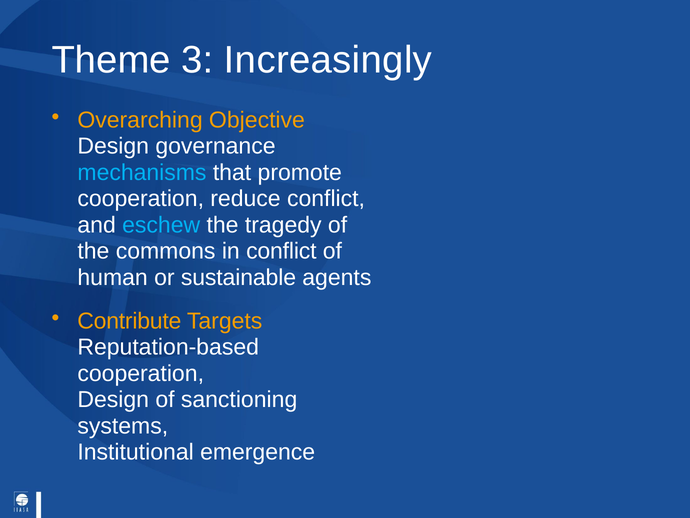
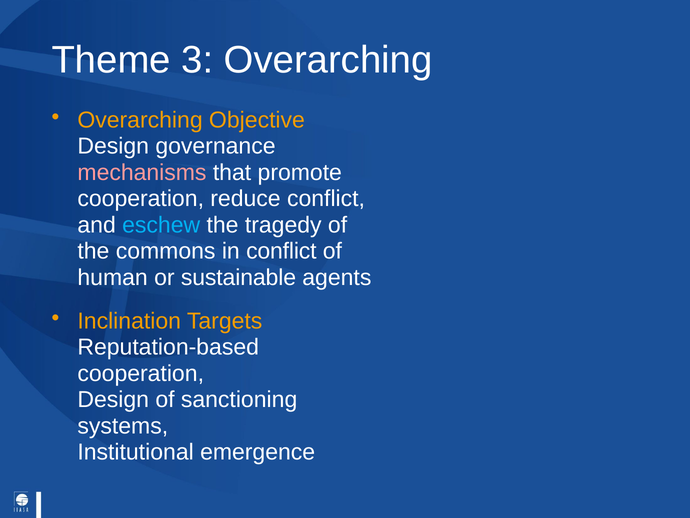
3 Increasingly: Increasingly -> Overarching (328, 60)
mechanisms colour: light blue -> pink (142, 172)
Contribute: Contribute -> Inclination (129, 321)
